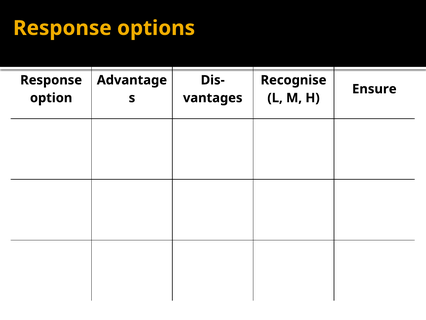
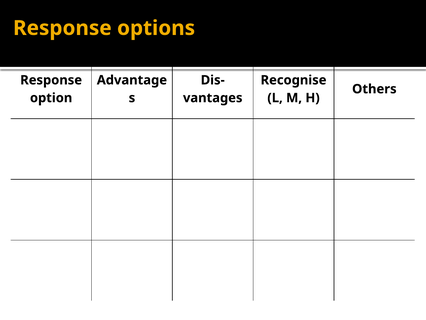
Ensure: Ensure -> Others (374, 89)
